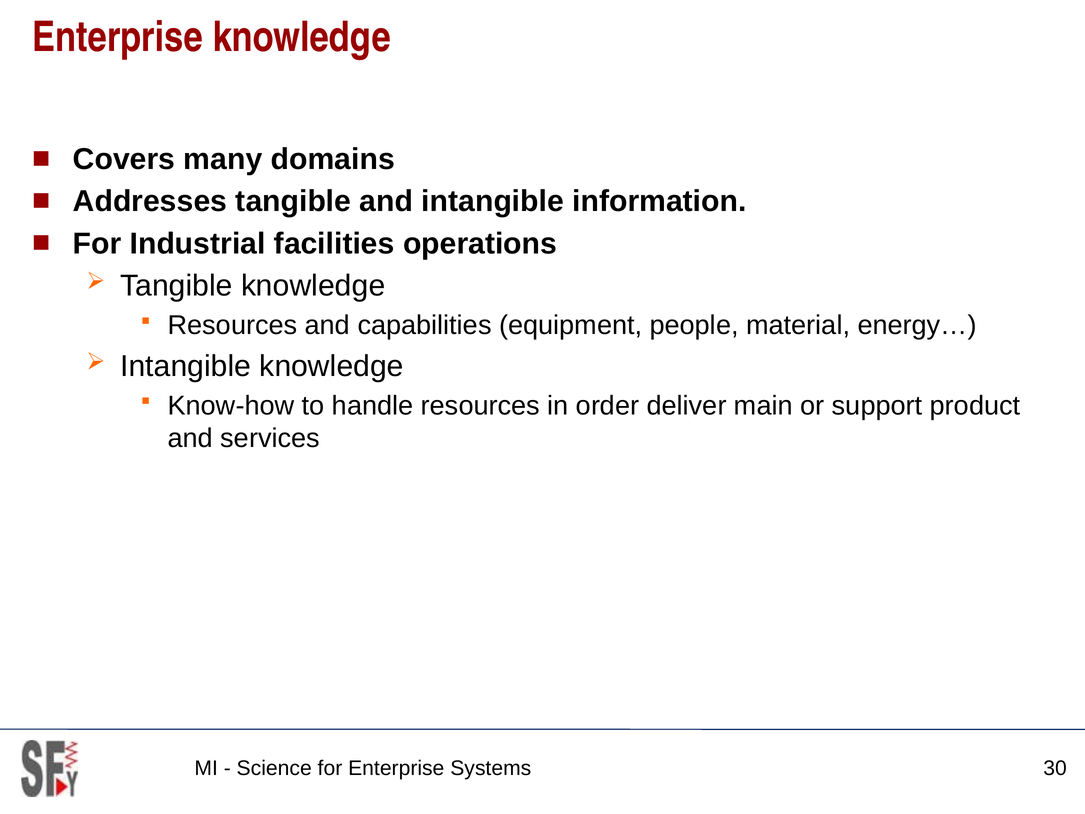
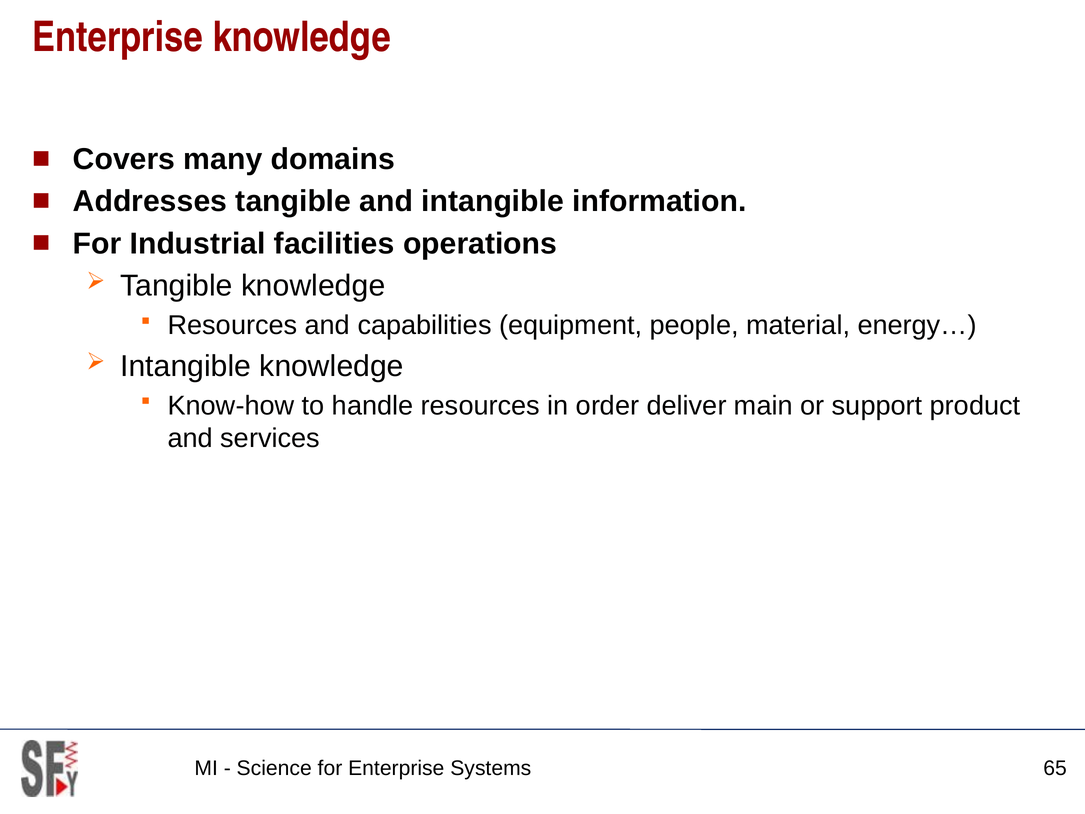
30: 30 -> 65 (1055, 768)
